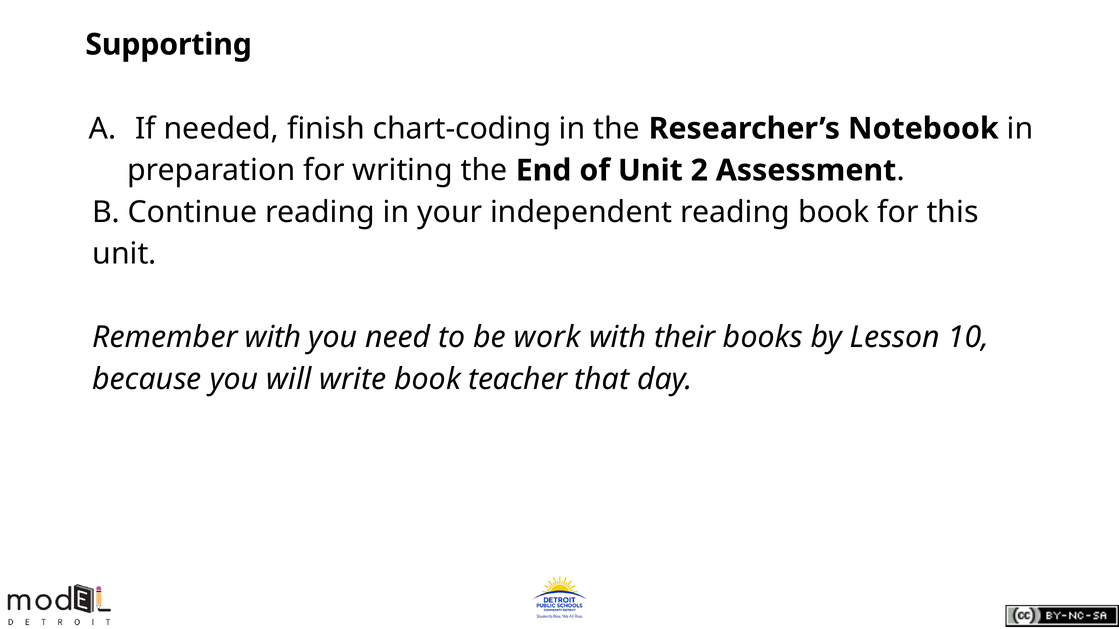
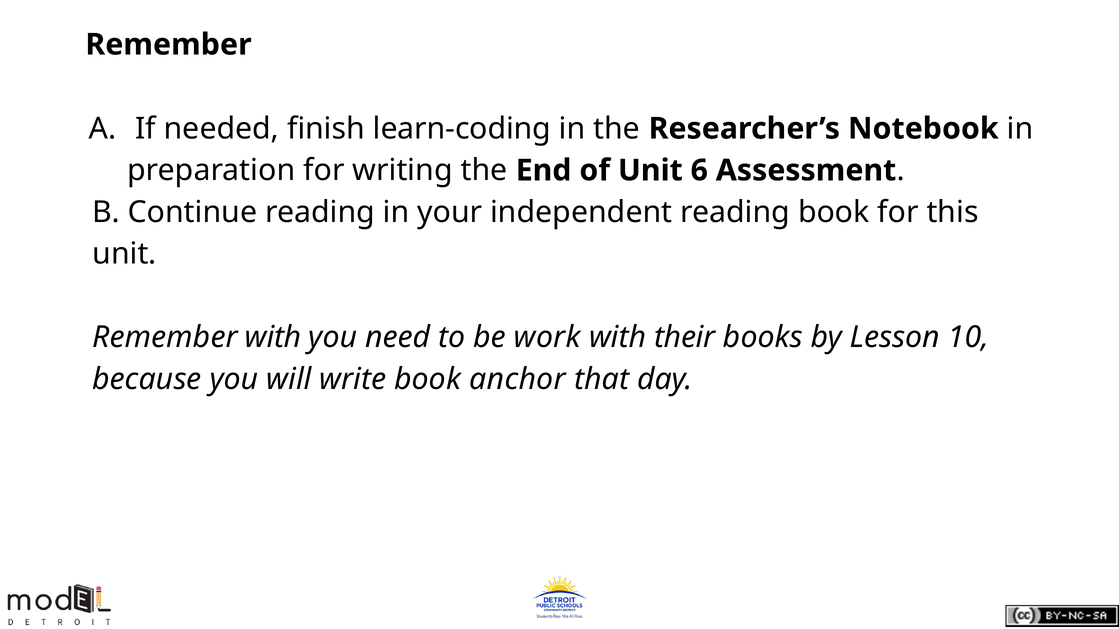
Supporting: Supporting -> Remember (168, 45)
chart-coding: chart-coding -> learn-coding (462, 129)
2: 2 -> 6 (699, 171)
teacher: teacher -> anchor (518, 379)
